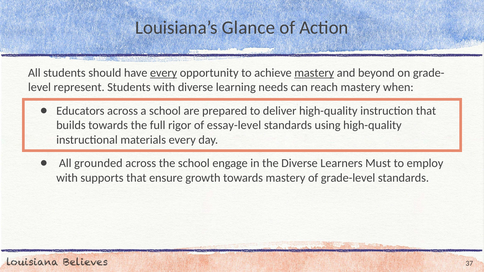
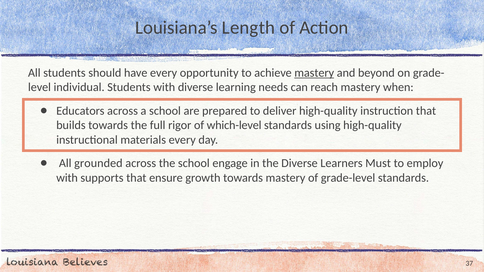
Glance: Glance -> Length (248, 28)
every underline: present -> none (164, 73)
represent: represent -> individual (79, 87)
essay-level: essay-level -> which-level (234, 125)
